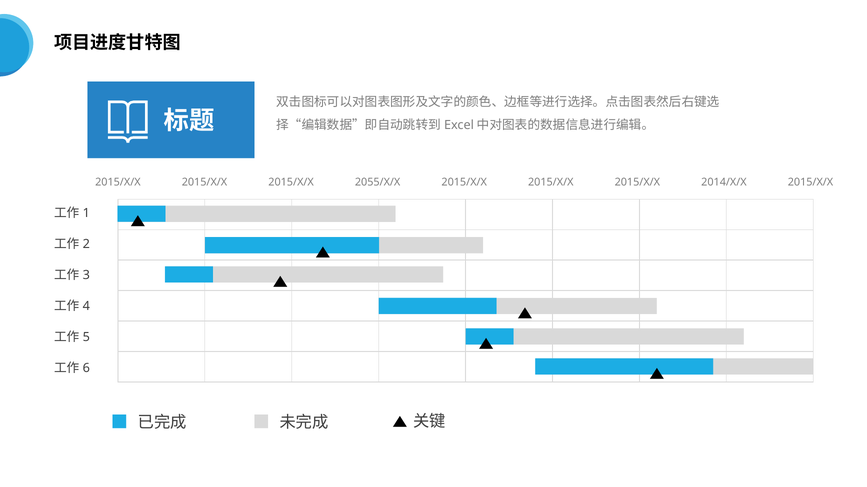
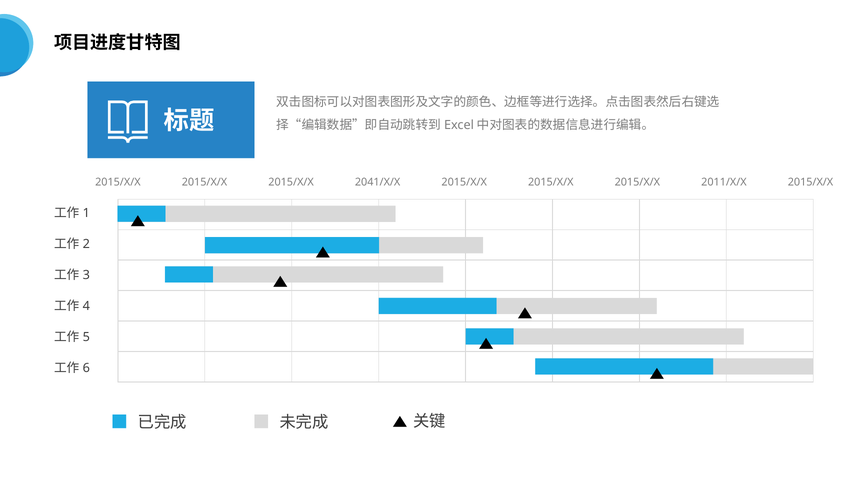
2055/X/X: 2055/X/X -> 2041/X/X (378, 182)
2014/X/X: 2014/X/X -> 2011/X/X (724, 182)
